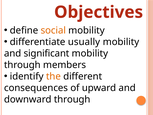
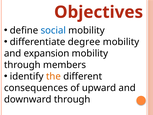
social colour: orange -> blue (53, 30)
usually: usually -> degree (84, 42)
significant: significant -> expansion (47, 53)
